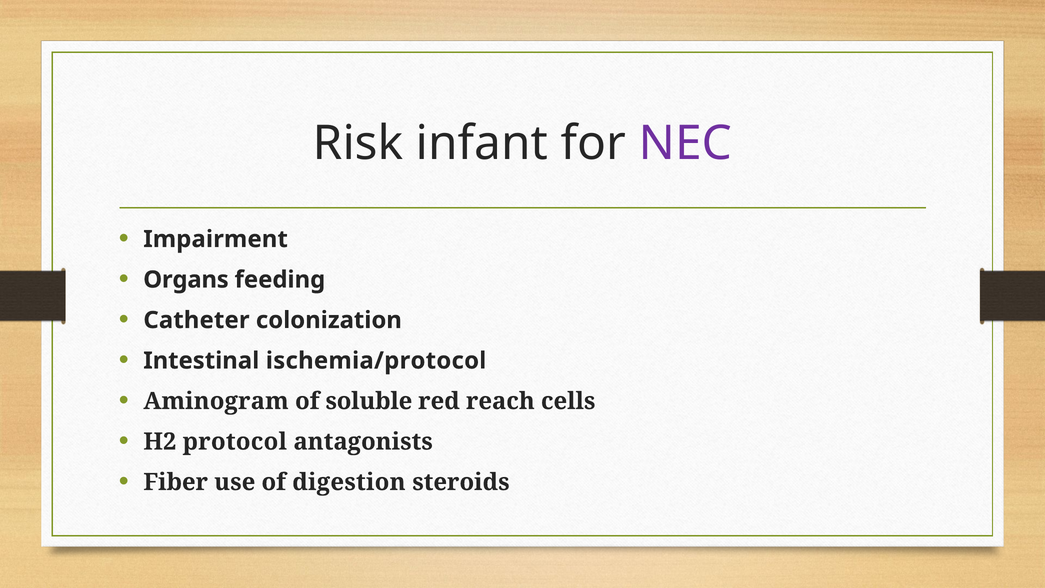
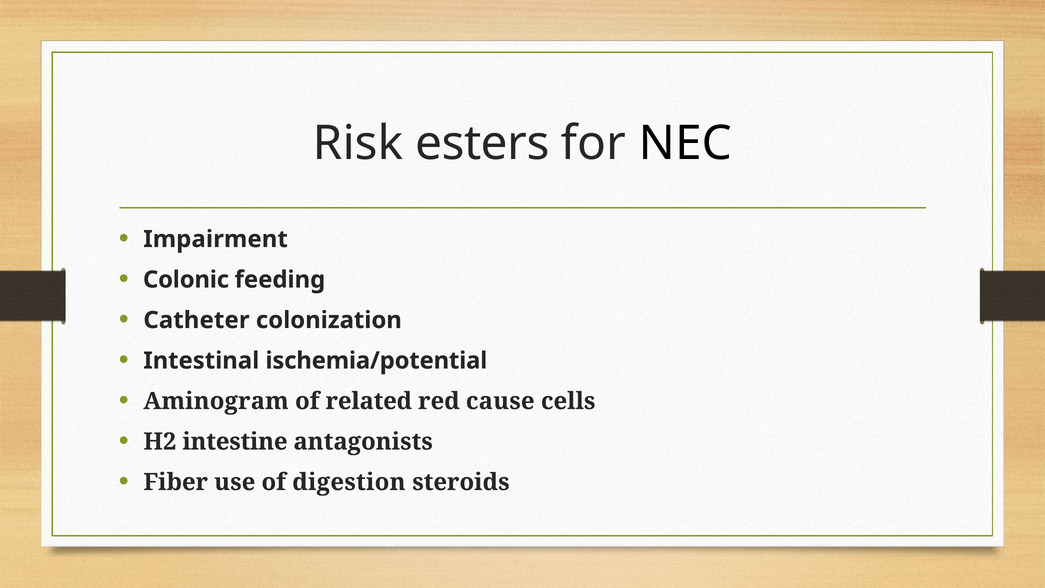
infant: infant -> esters (482, 143)
NEC colour: purple -> black (685, 143)
Organs: Organs -> Colonic (186, 280)
ischemia/protocol: ischemia/protocol -> ischemia/potential (376, 361)
soluble: soluble -> related (369, 401)
reach: reach -> cause (500, 401)
protocol: protocol -> intestine (235, 442)
